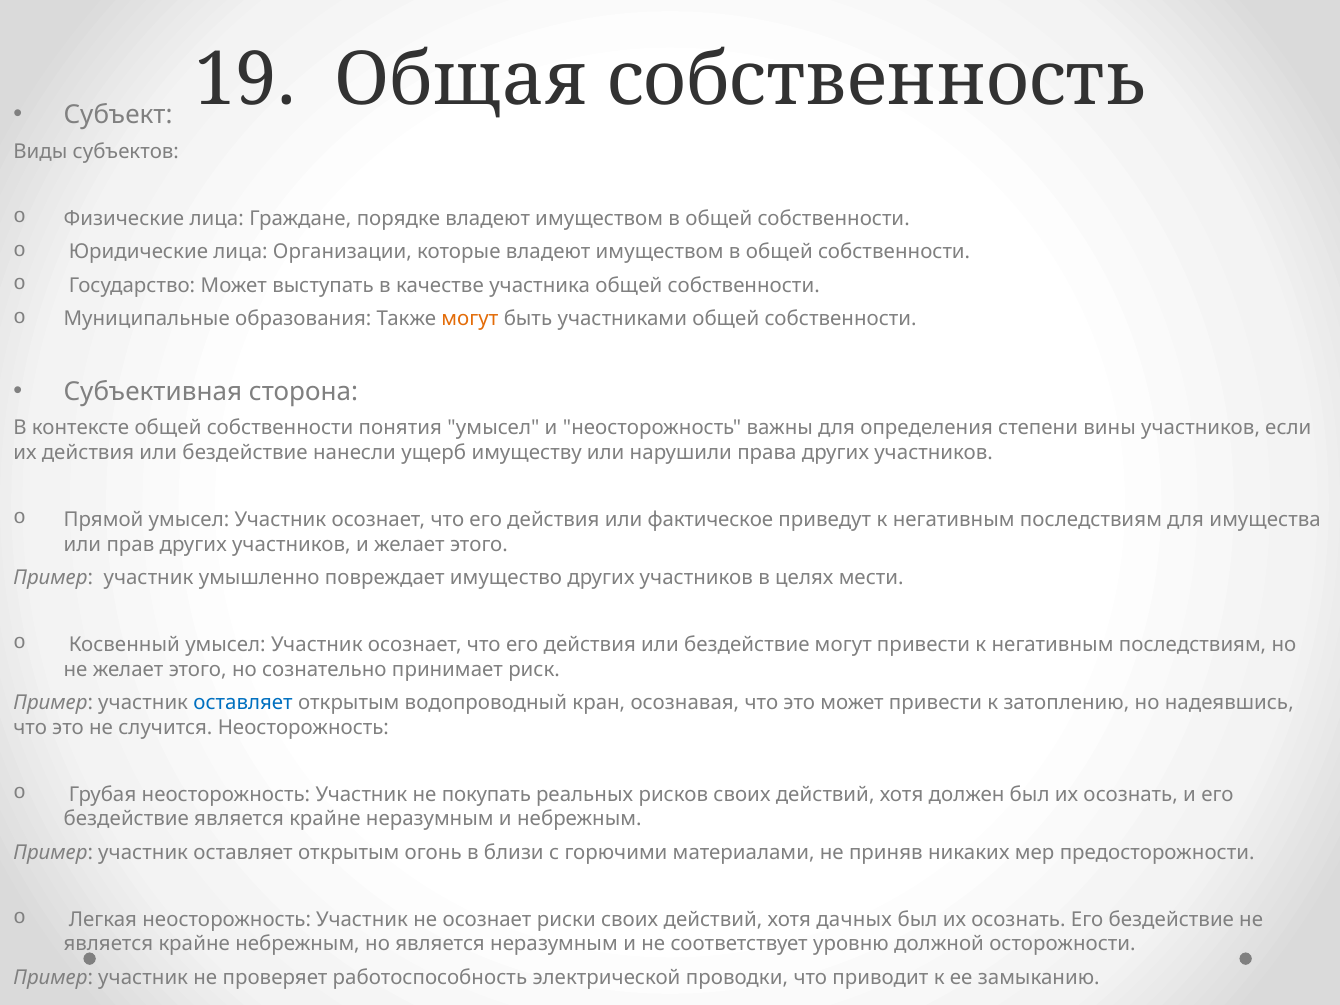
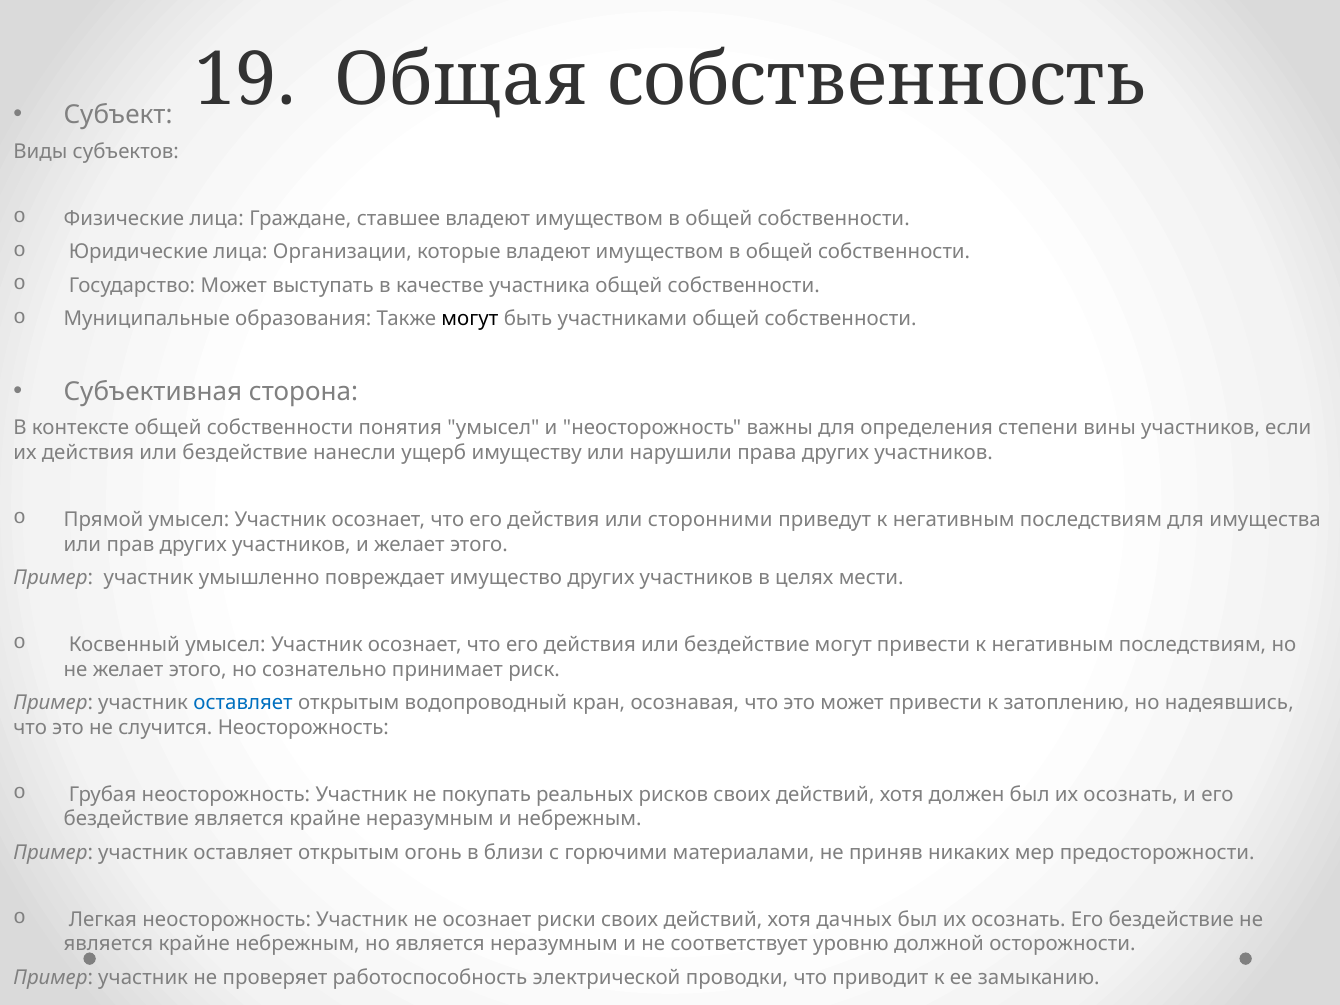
порядке: порядке -> ставшее (398, 219)
могут colour: orange -> black (470, 319)
фактическое: фактическое -> сторонними (710, 520)
